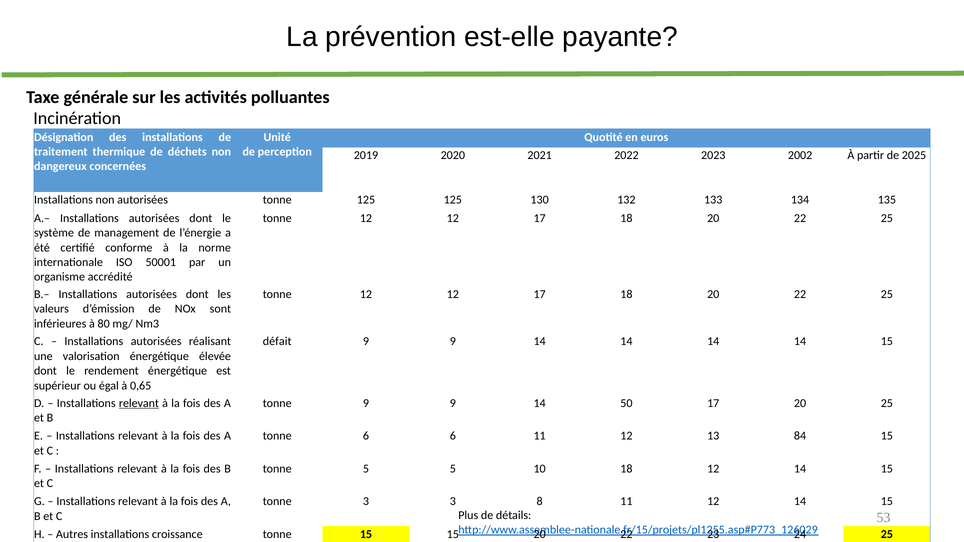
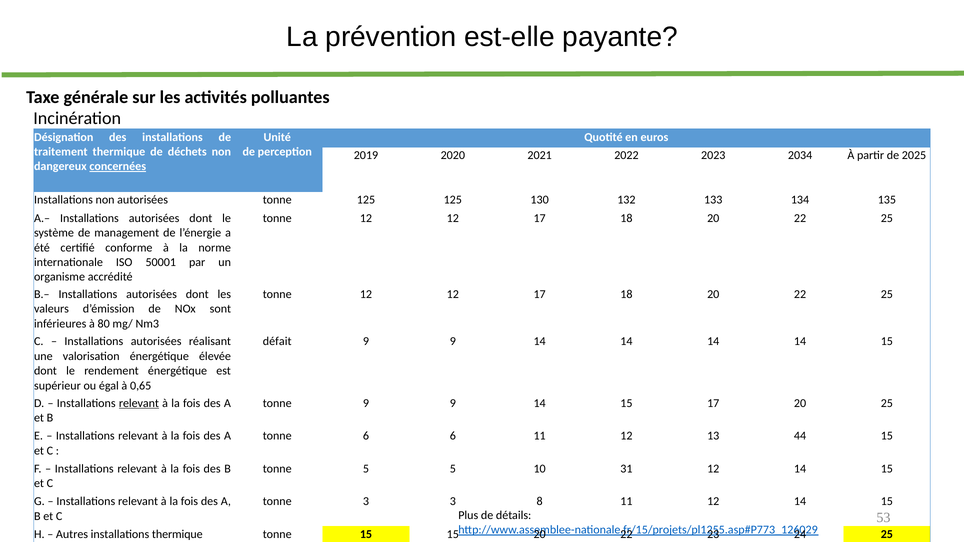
2002: 2002 -> 2034 (800, 155)
concernées underline: none -> present (118, 166)
9 14 50: 50 -> 15 (626, 403)
84: 84 -> 44 (800, 436)
10 18: 18 -> 31 (626, 469)
installations croissance: croissance -> thermique (177, 534)
